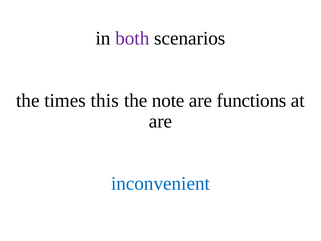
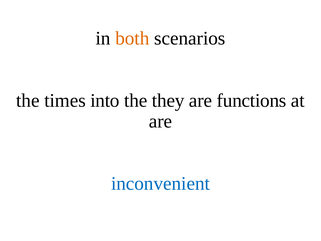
both colour: purple -> orange (132, 38)
this: this -> into (105, 100)
note: note -> they (168, 100)
